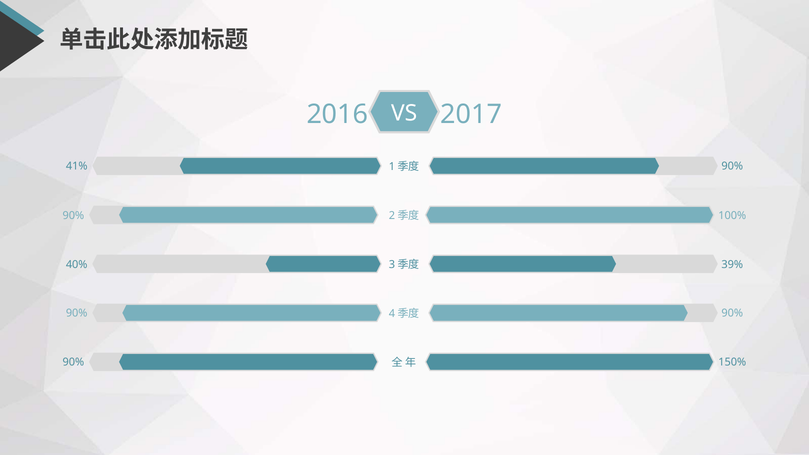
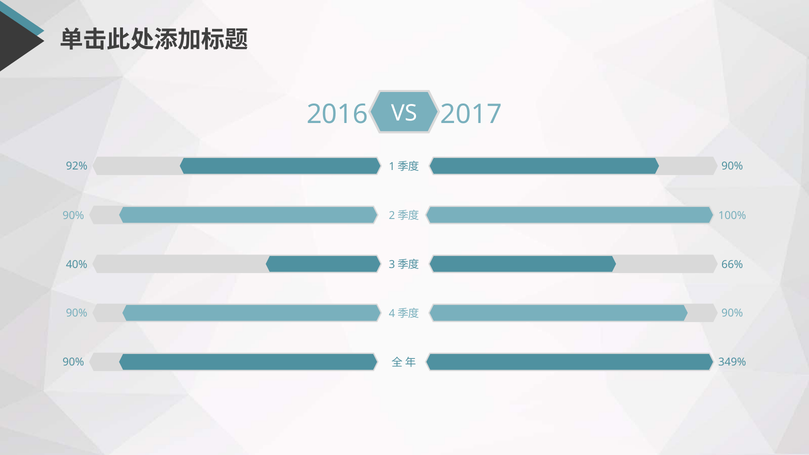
41%: 41% -> 92% (77, 166)
39%: 39% -> 66% (732, 264)
150%: 150% -> 349% (732, 362)
